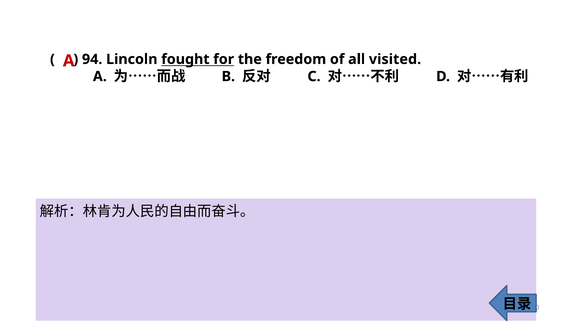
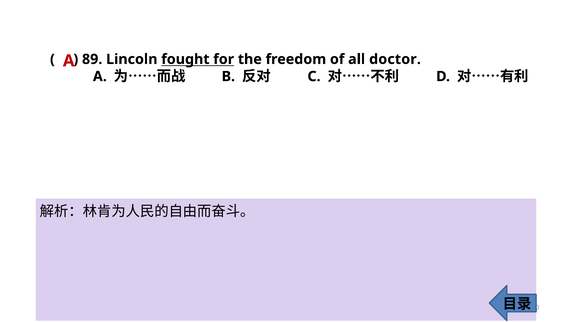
94: 94 -> 89 (92, 59)
visited: visited -> doctor (395, 59)
